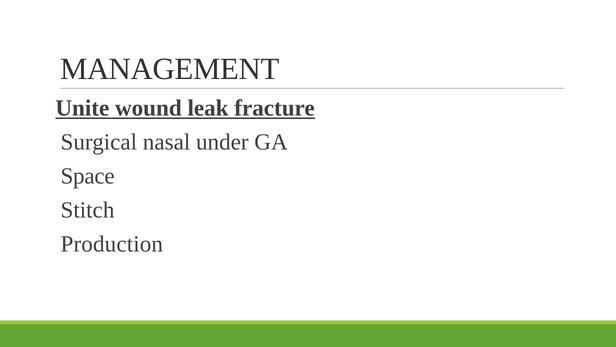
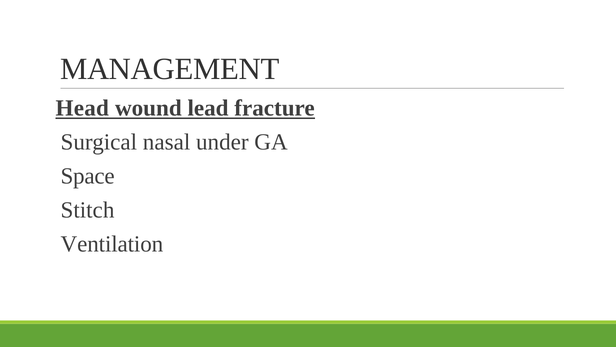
Unite: Unite -> Head (82, 108)
leak: leak -> lead (208, 108)
Production: Production -> Ventilation (112, 244)
